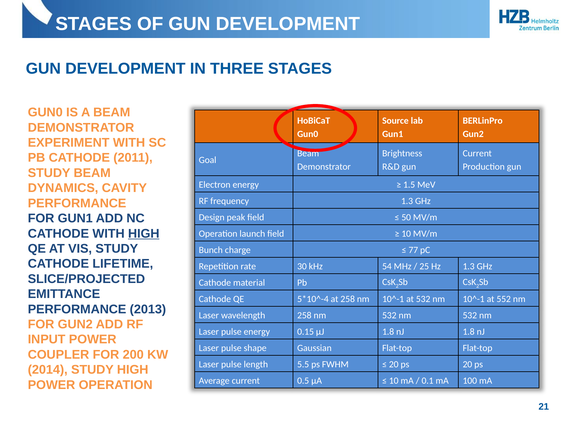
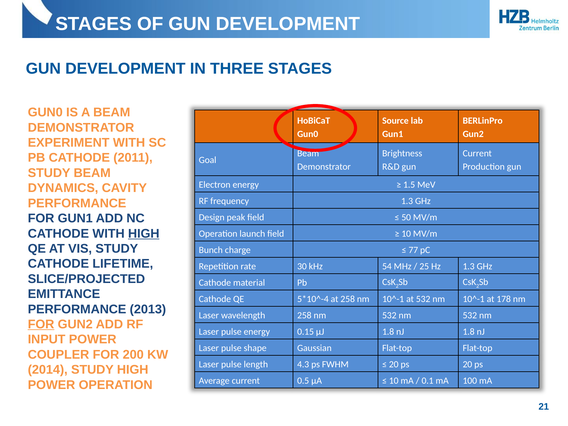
552: 552 -> 178 (504, 299)
FOR underline: none -> present (41, 324)
5.5: 5.5 -> 4.3 (303, 364)
